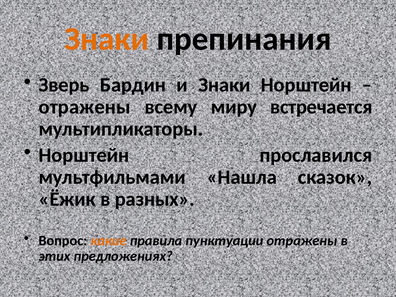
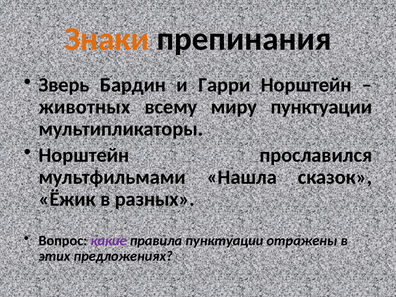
и Знаки: Знаки -> Гарри (224, 85)
отражены: отражены -> животных (85, 107)
миру встречается: встречается -> пунктуации (321, 107)
какие colour: orange -> purple (109, 241)
